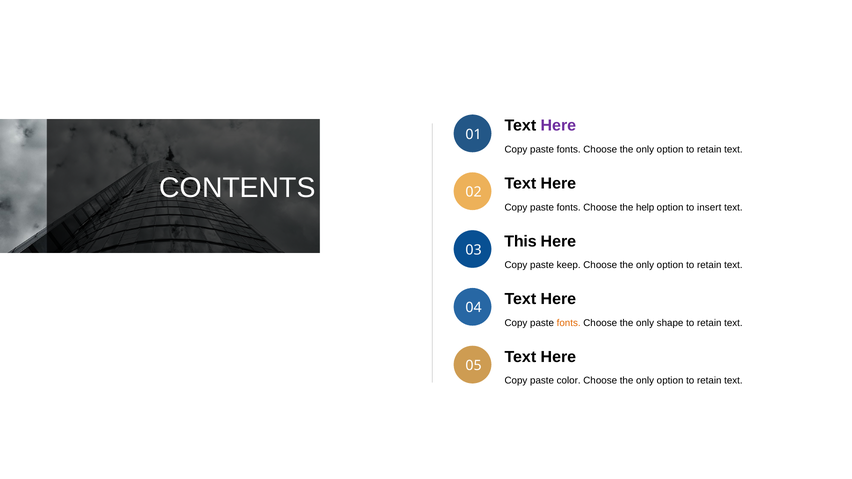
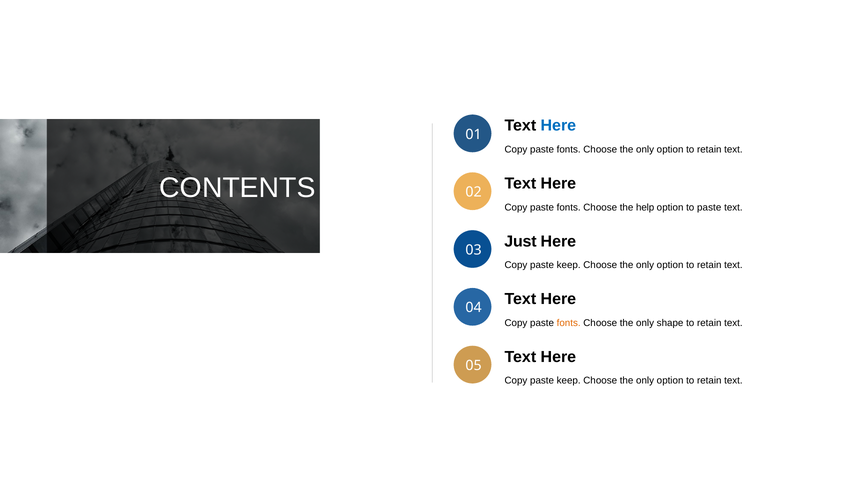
Here colour: purple -> blue (558, 126)
to insert: insert -> paste (709, 207)
This: This -> Just (520, 241)
color: color -> keep (569, 381)
